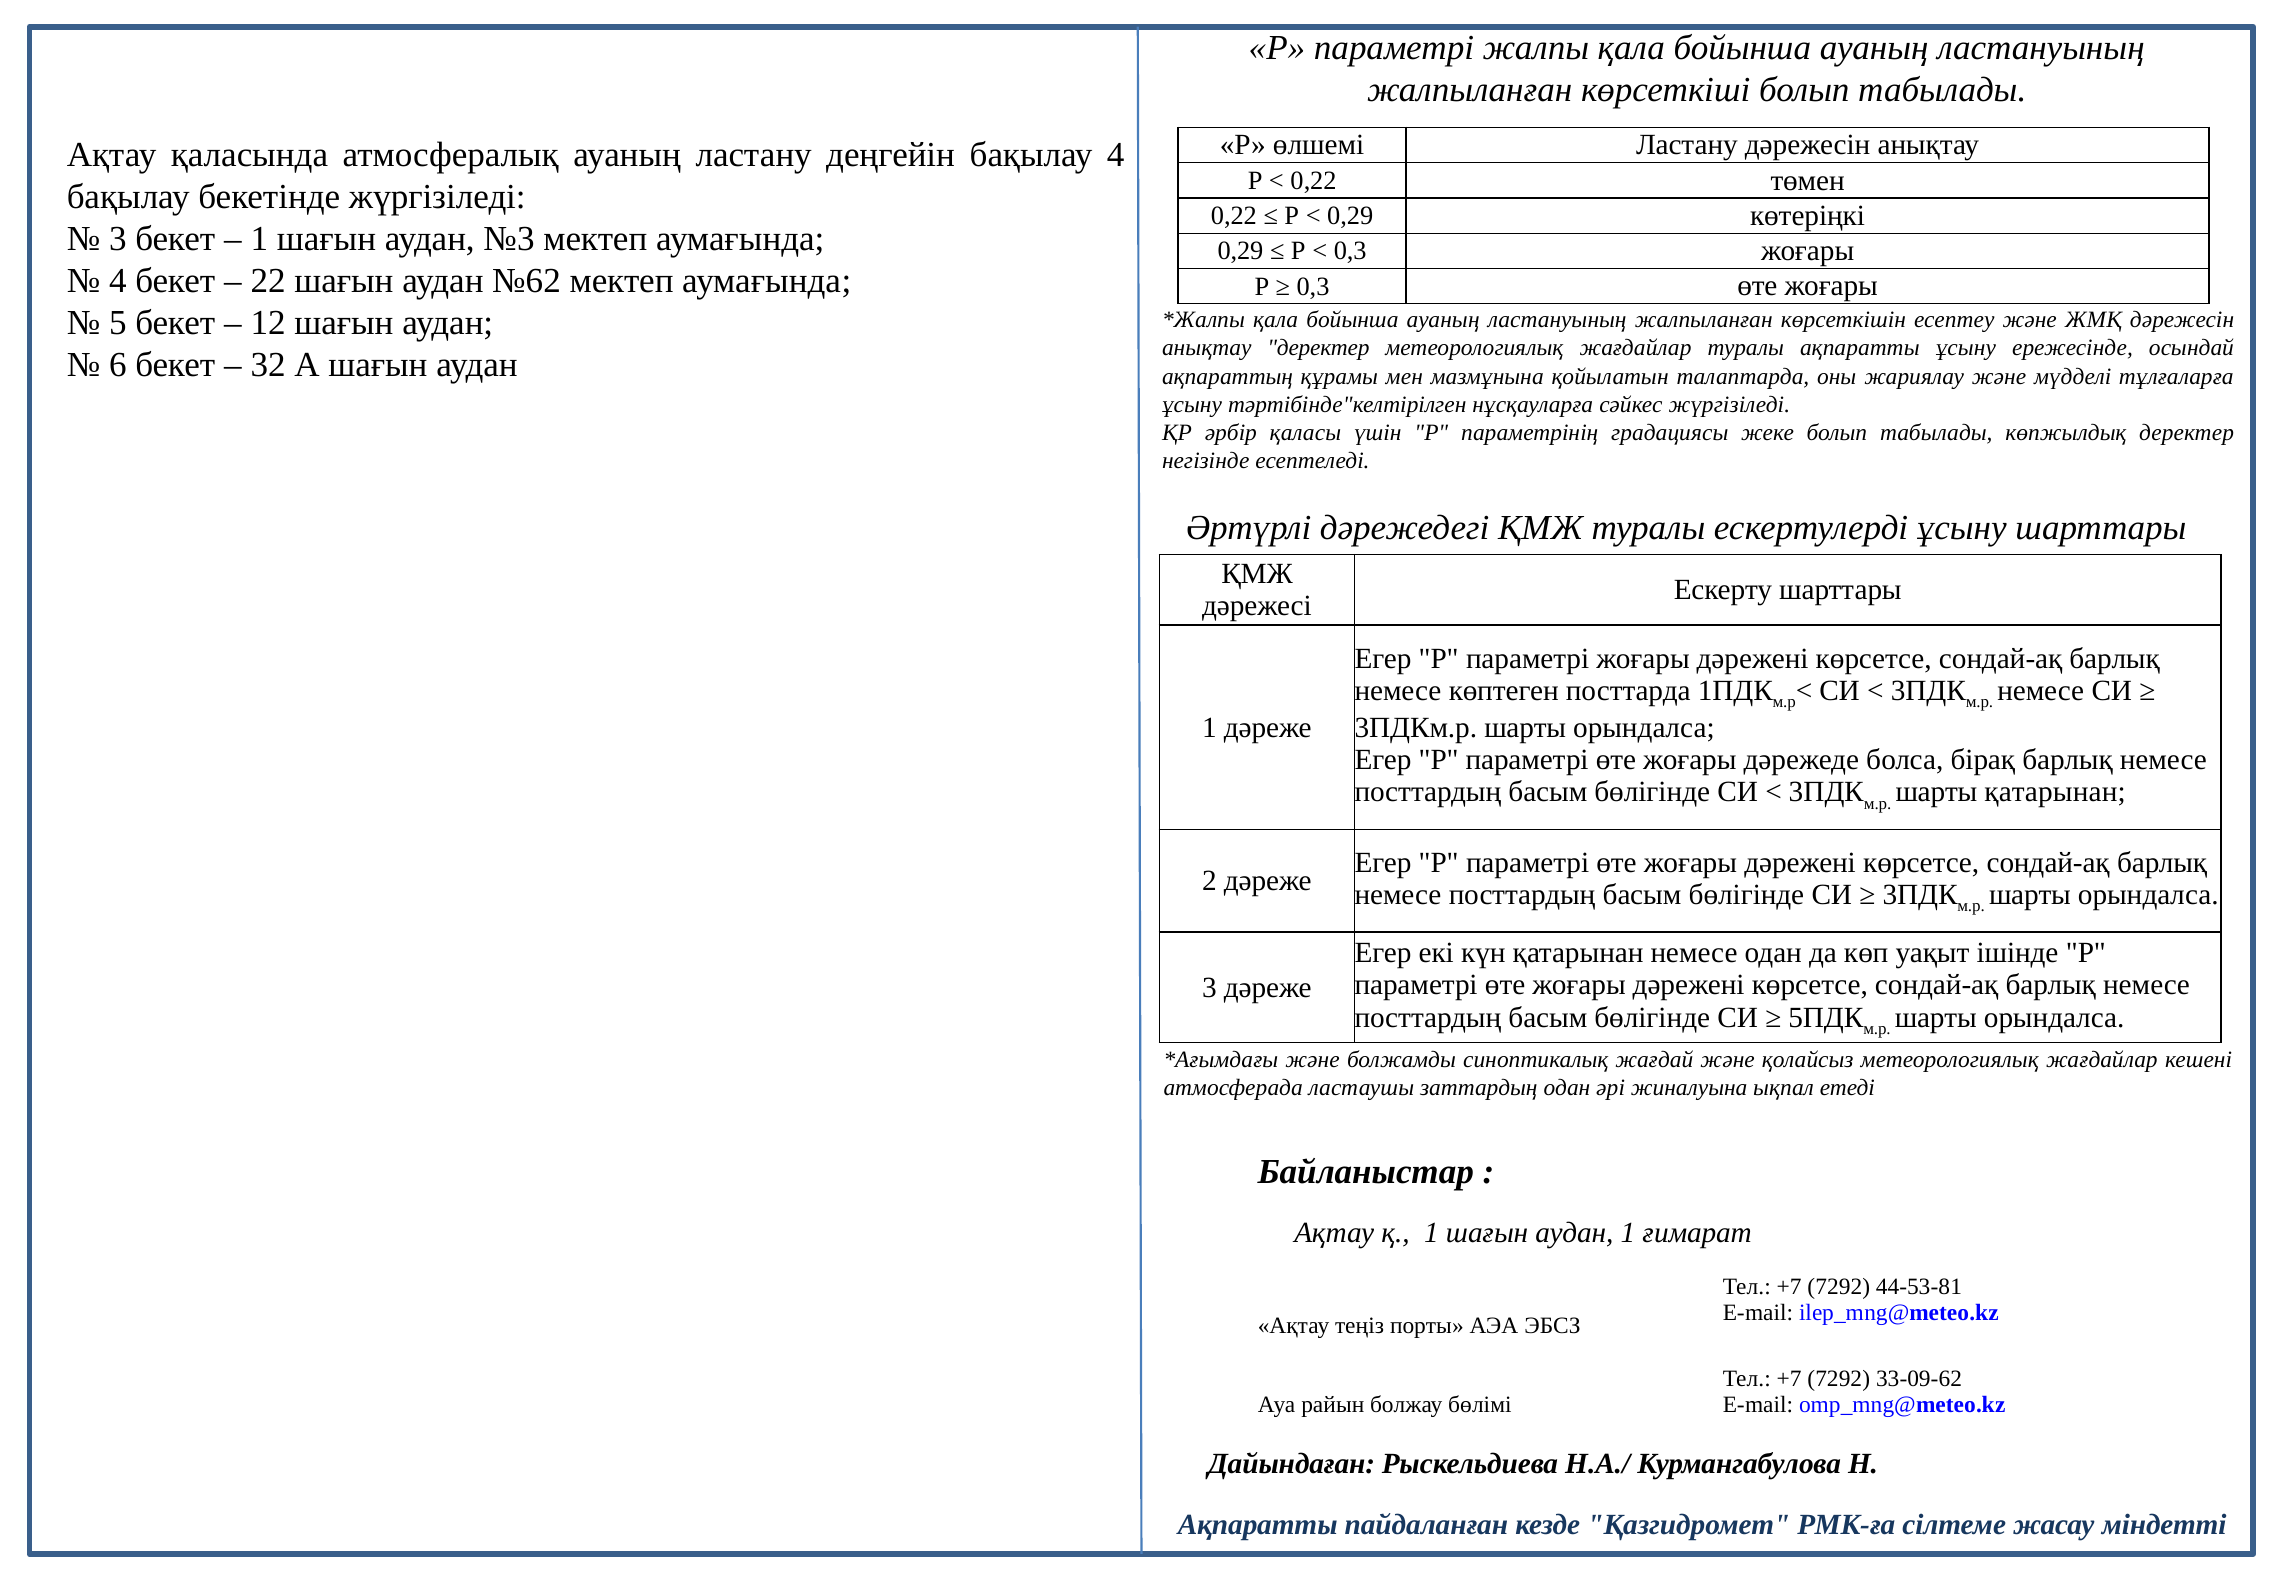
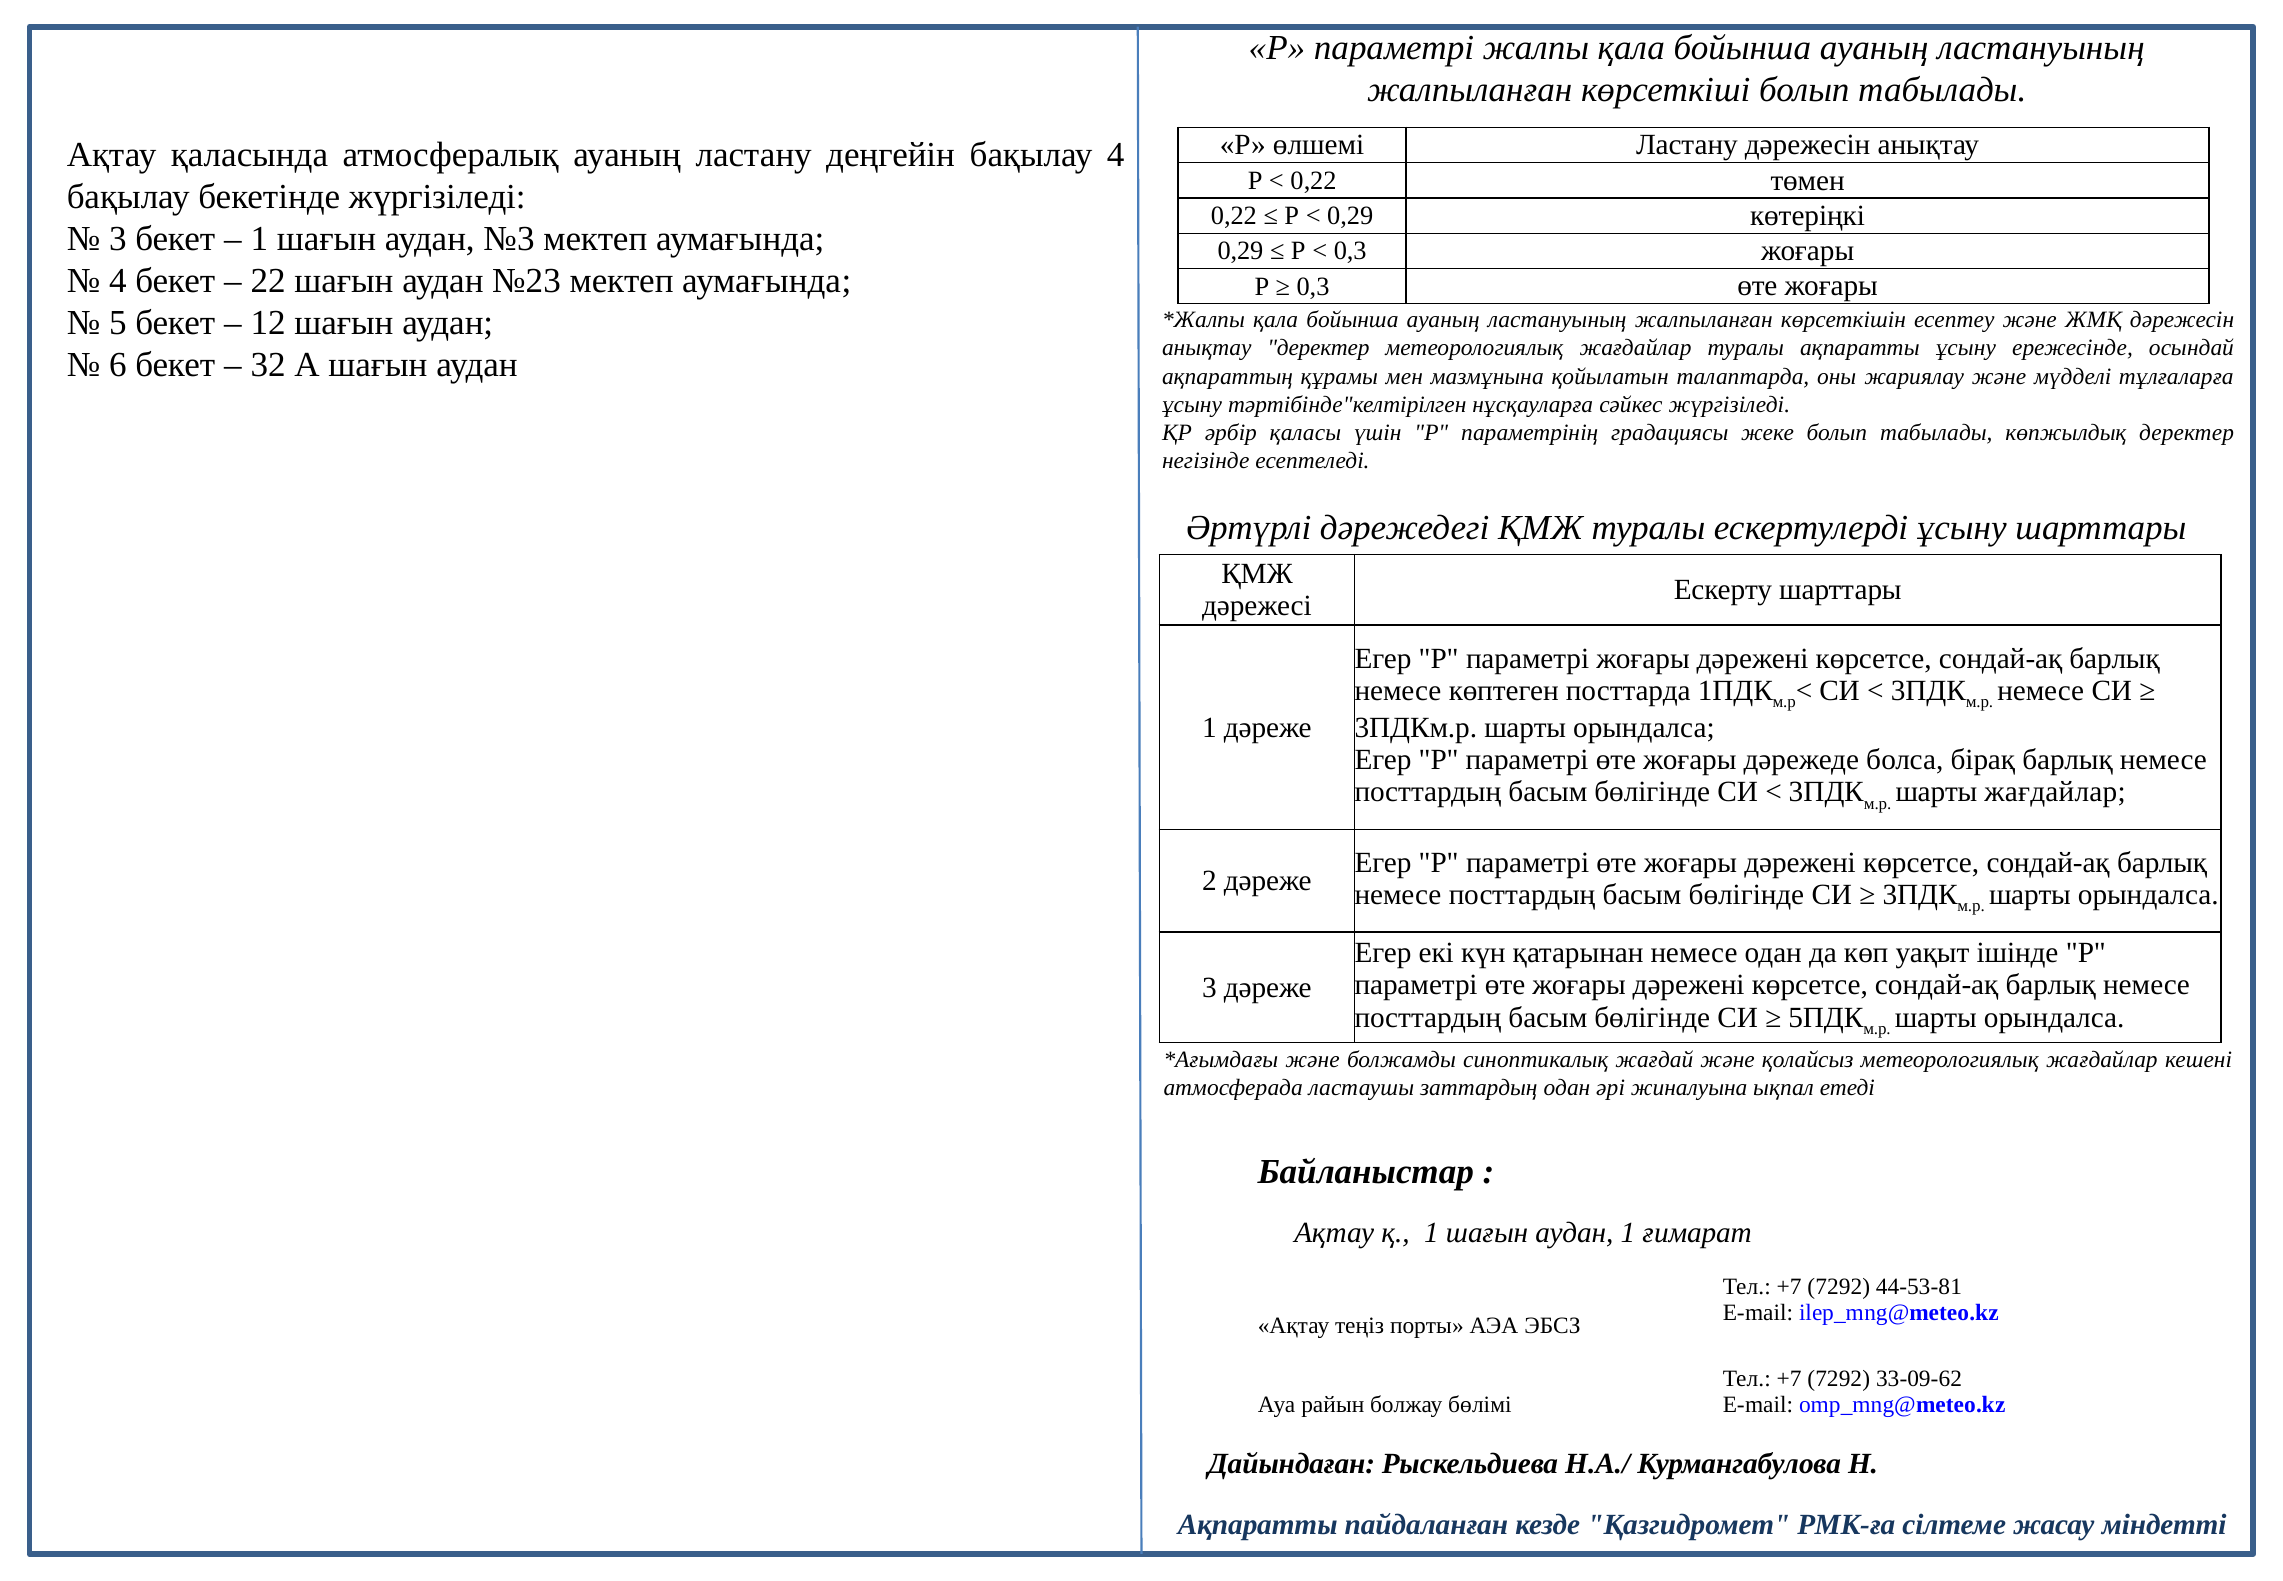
№62: №62 -> №23 (527, 281)
шарты қатарынан: қатарынан -> жағдайлар (2055, 792)
